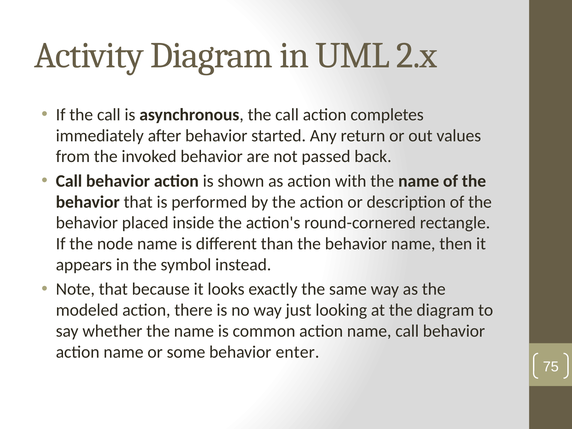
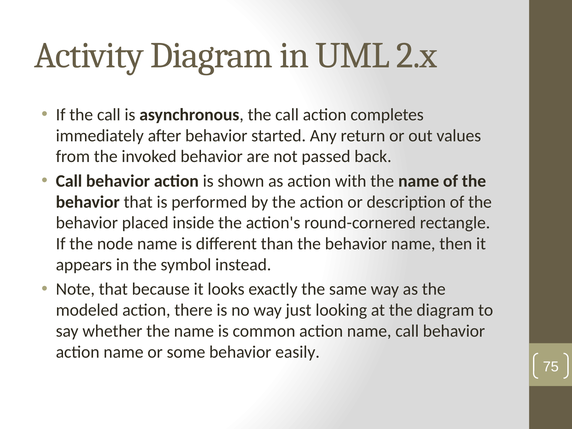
enter: enter -> easily (298, 352)
